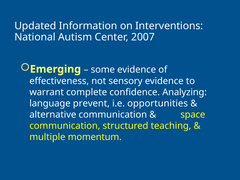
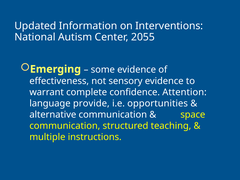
2007: 2007 -> 2055 (143, 37)
Analyzing: Analyzing -> Attention (184, 92)
prevent: prevent -> provide (91, 103)
momentum: momentum -> instructions (95, 137)
